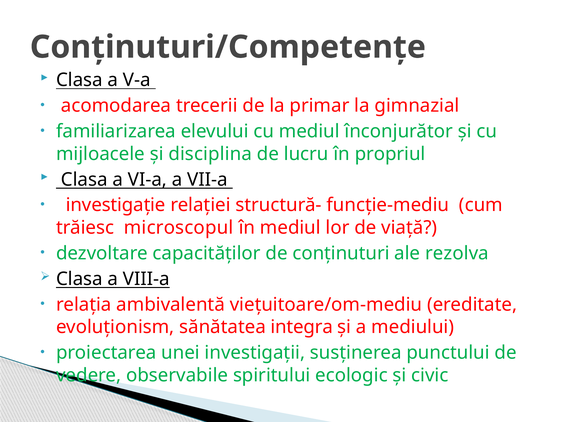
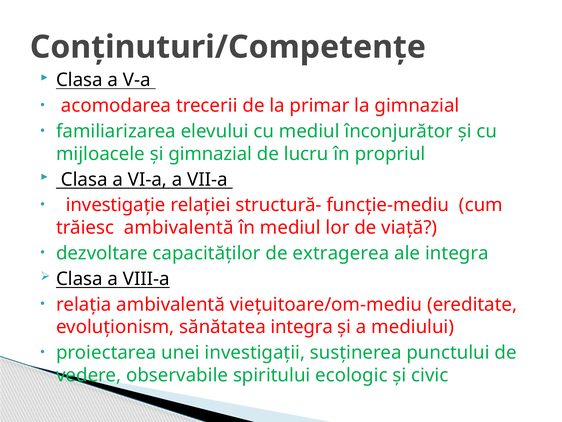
și disciplina: disciplina -> gimnazial (210, 154)
trăiesc microscopul: microscopul -> ambivalentă (179, 227)
conținuturi: conținuturi -> extragerea (341, 253)
ale rezolva: rezolva -> integra (457, 253)
